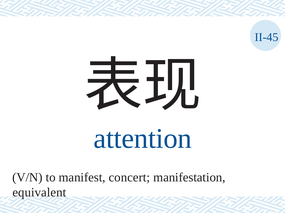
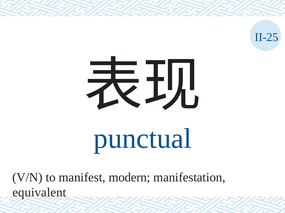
II-45: II-45 -> II-25 (267, 37)
attention: attention -> punctual (143, 139)
concert: concert -> modern (129, 178)
